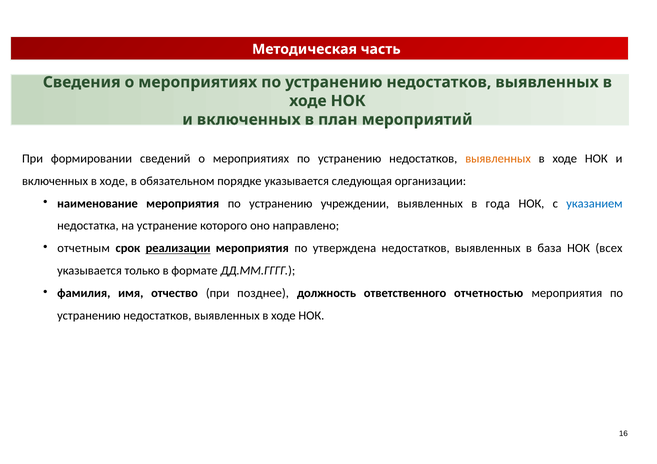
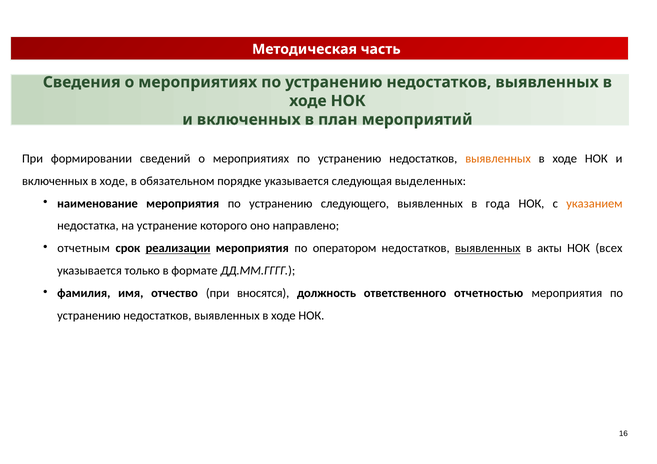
организации: организации -> выделенных (430, 181)
учреждении: учреждении -> следующего (355, 204)
указанием colour: blue -> orange (595, 204)
утверждена: утверждена -> оператором (345, 249)
выявленных underline: none -> present (488, 249)
база: база -> акты (550, 249)
позднее: позднее -> вносятся (263, 294)
